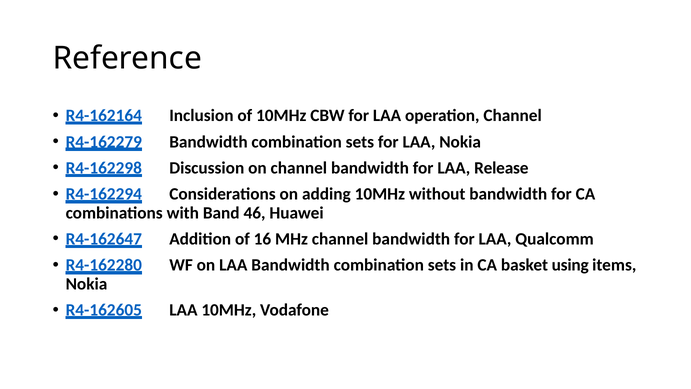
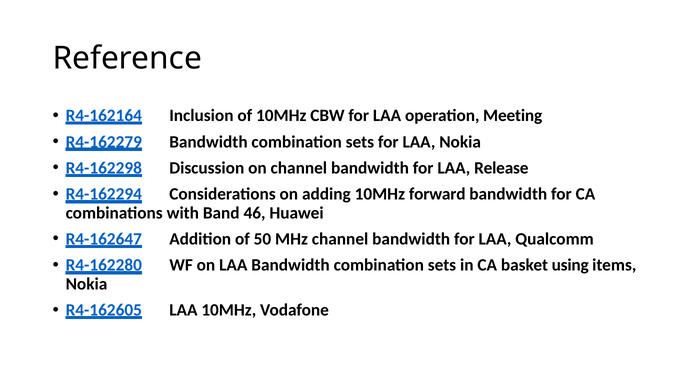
operation Channel: Channel -> Meeting (513, 116)
without: without -> forward (437, 194)
16: 16 -> 50 (262, 239)
